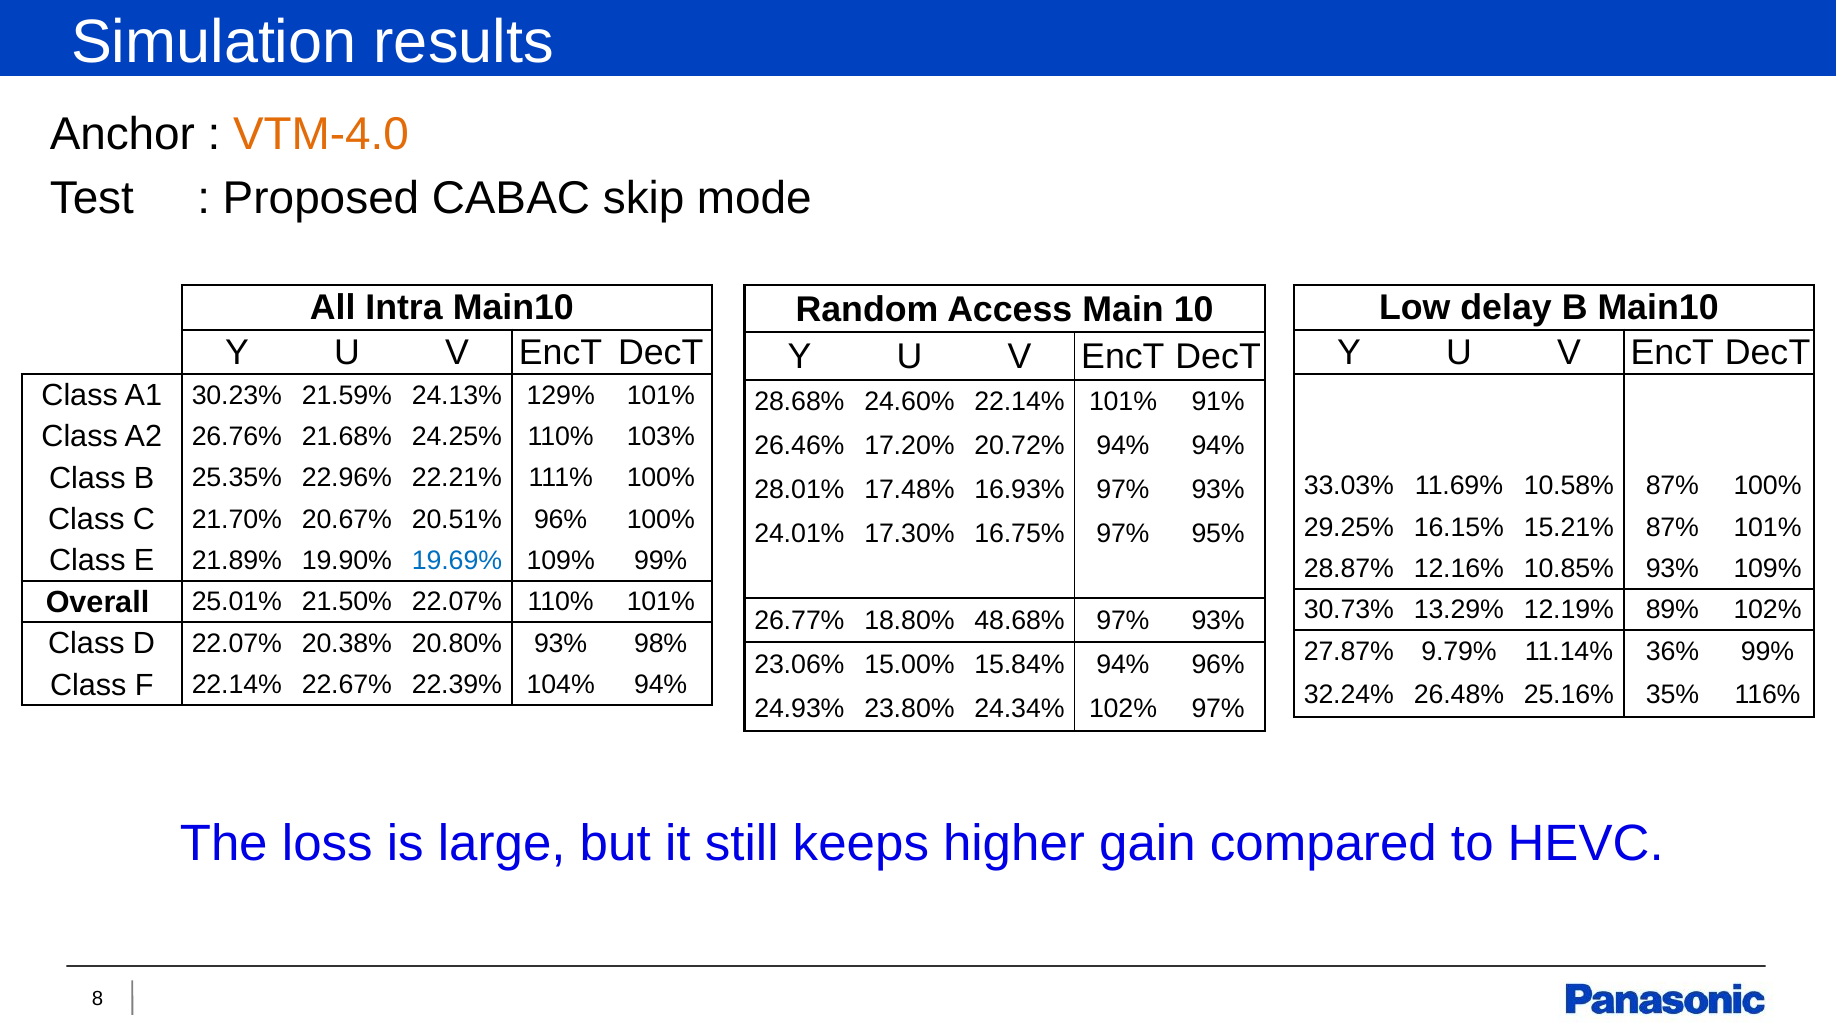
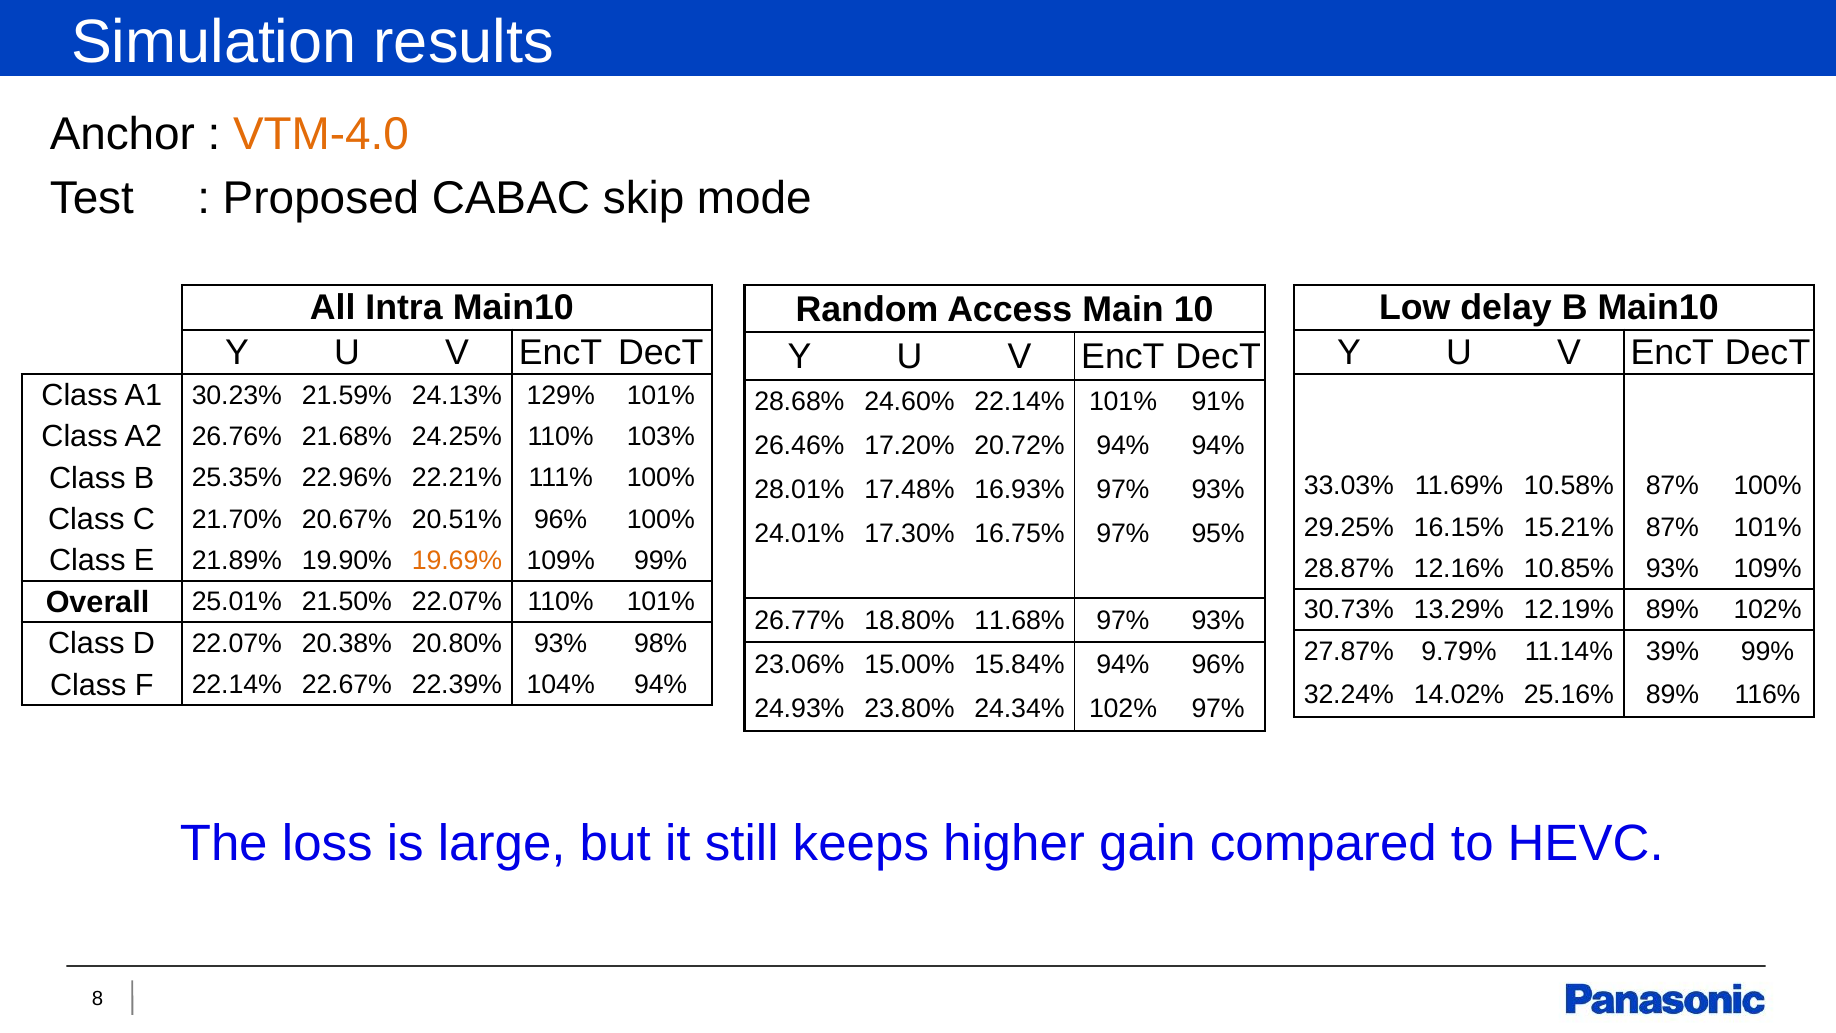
19.69% colour: blue -> orange (457, 561)
48.68%: 48.68% -> 11.68% (1020, 621)
36%: 36% -> 39% (1672, 651)
26.48%: 26.48% -> 14.02% (1459, 694)
25.16% 35%: 35% -> 89% (1672, 694)
